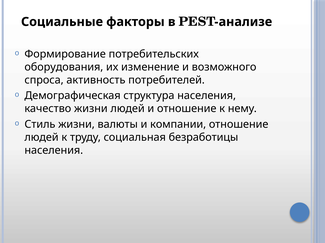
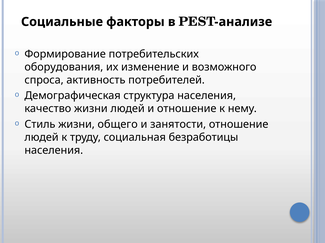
валюты: валюты -> общего (118, 125)
компании: компании -> занятости (178, 125)
